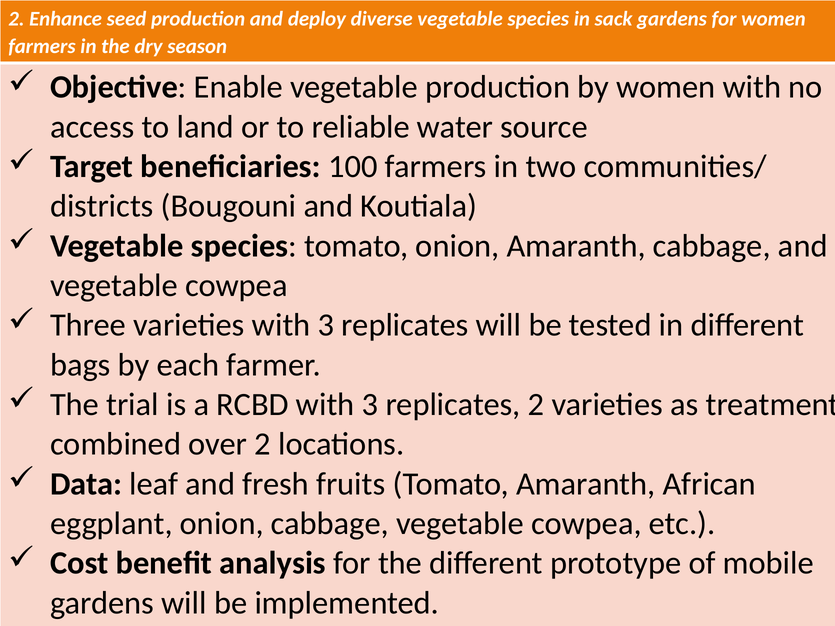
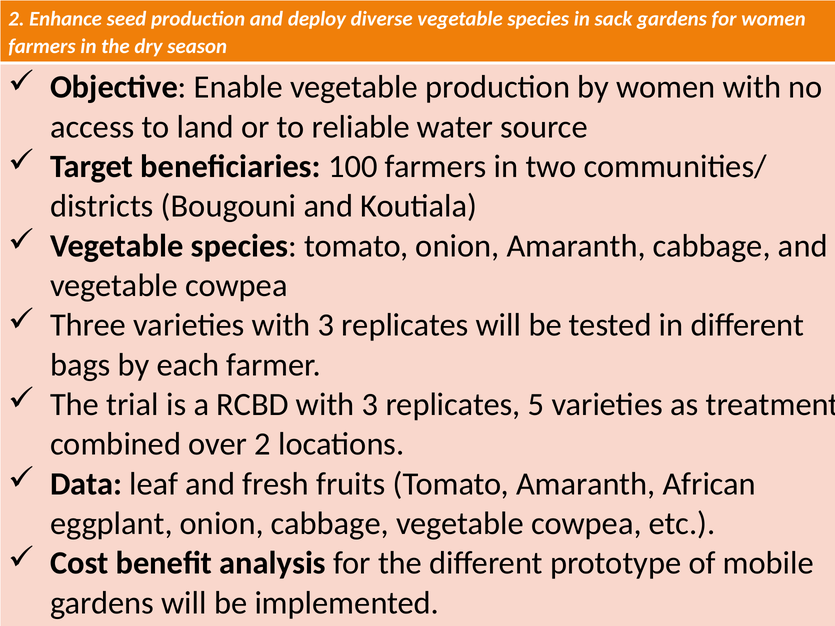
replicates 2: 2 -> 5 (536, 405)
